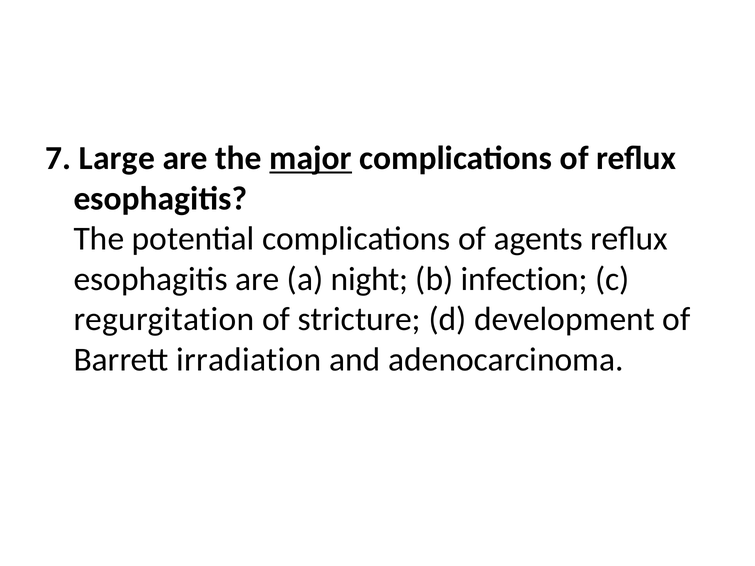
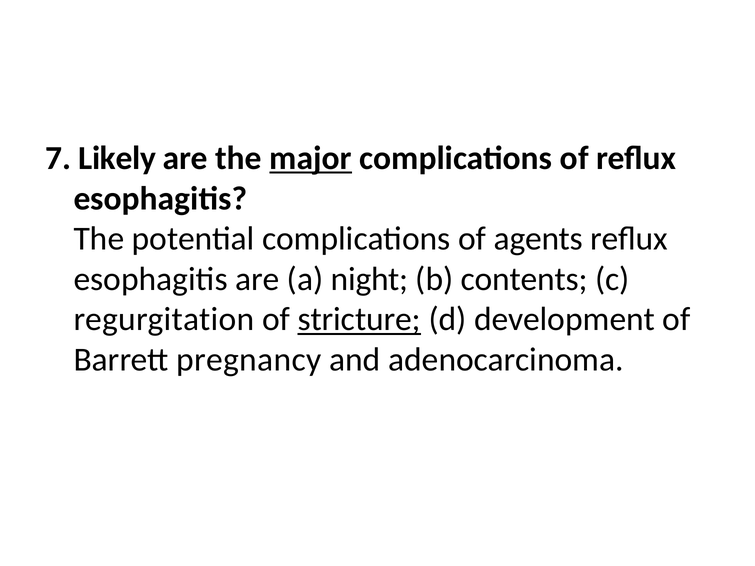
Large: Large -> Likely (117, 158)
infection: infection -> contents (524, 279)
stricture underline: none -> present (359, 319)
irradiation: irradiation -> pregnancy (249, 360)
